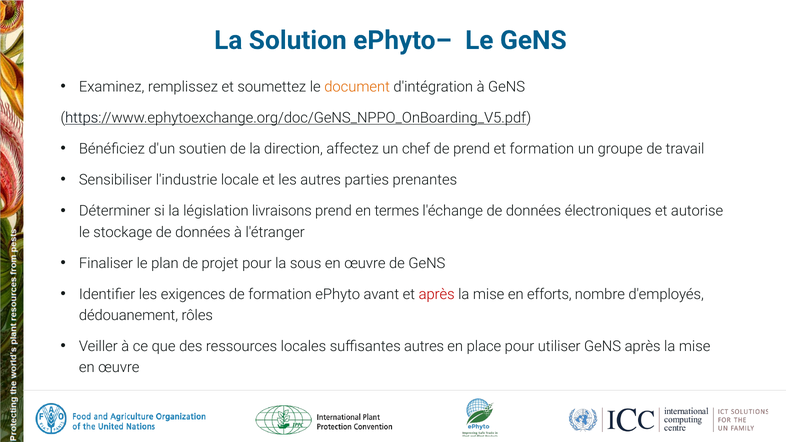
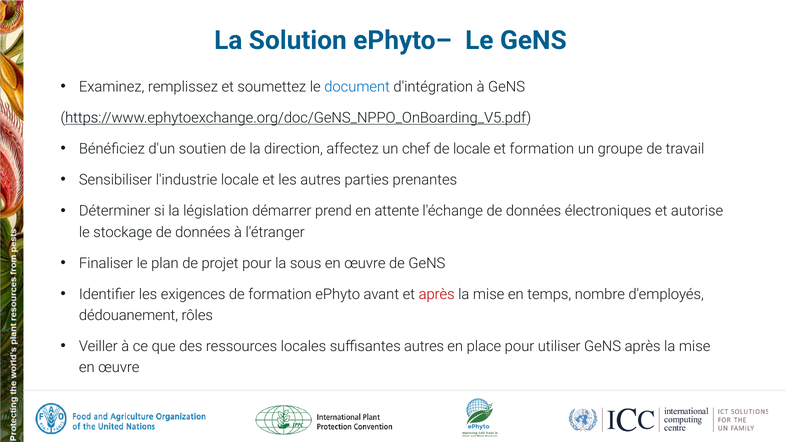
document colour: orange -> blue (357, 87)
de prend: prend -> locale (472, 149)
livraisons: livraisons -> démarrer (282, 211)
termes: termes -> attente (397, 211)
efforts: efforts -> temps (549, 294)
